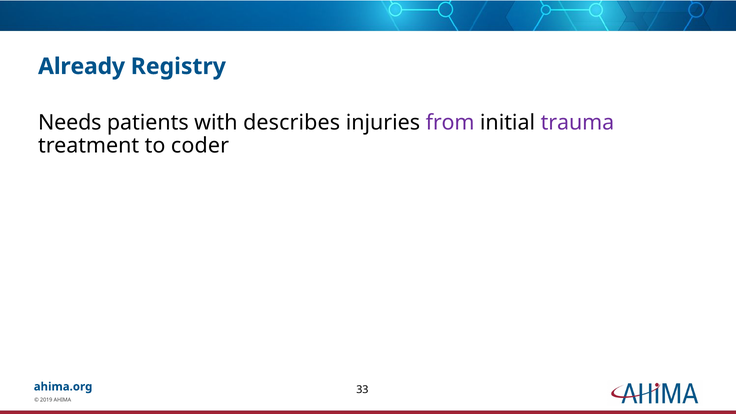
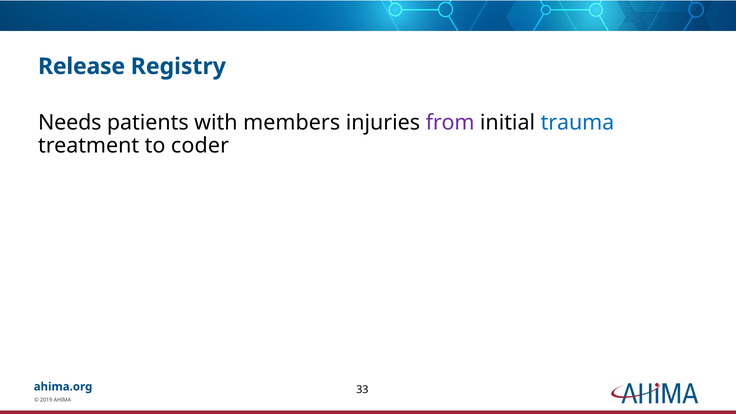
Already: Already -> Release (82, 66)
describes: describes -> members (292, 123)
trauma colour: purple -> blue (577, 123)
